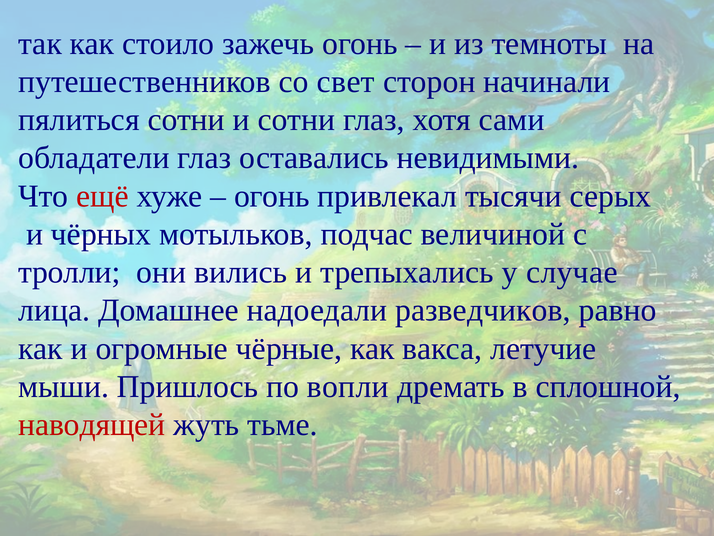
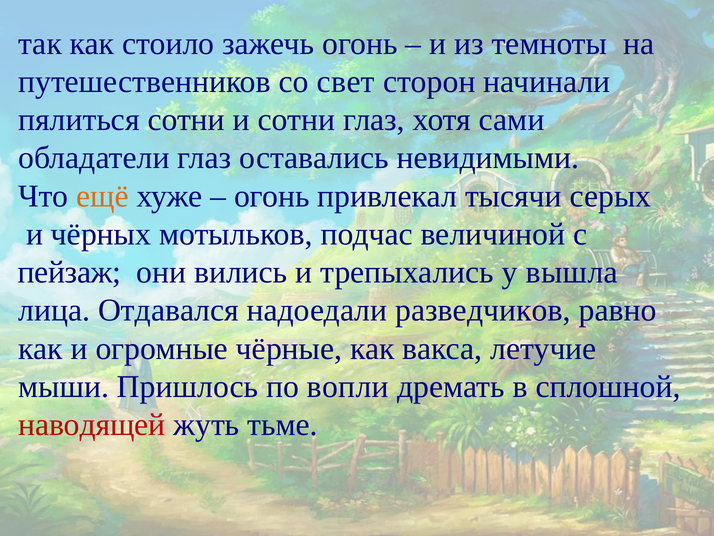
ещё colour: red -> orange (102, 196)
тролли: тролли -> пейзаж (69, 272)
случае: случае -> вышла (572, 272)
Домашнее: Домашнее -> Отдавался (168, 310)
